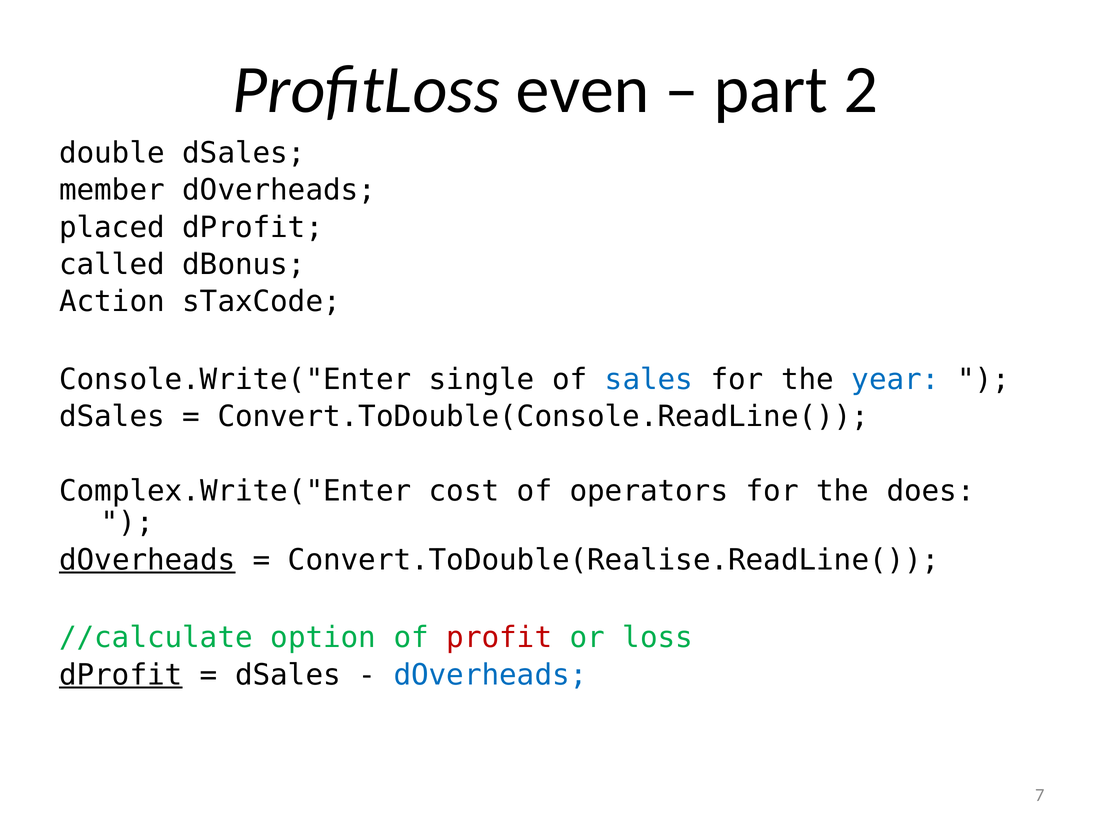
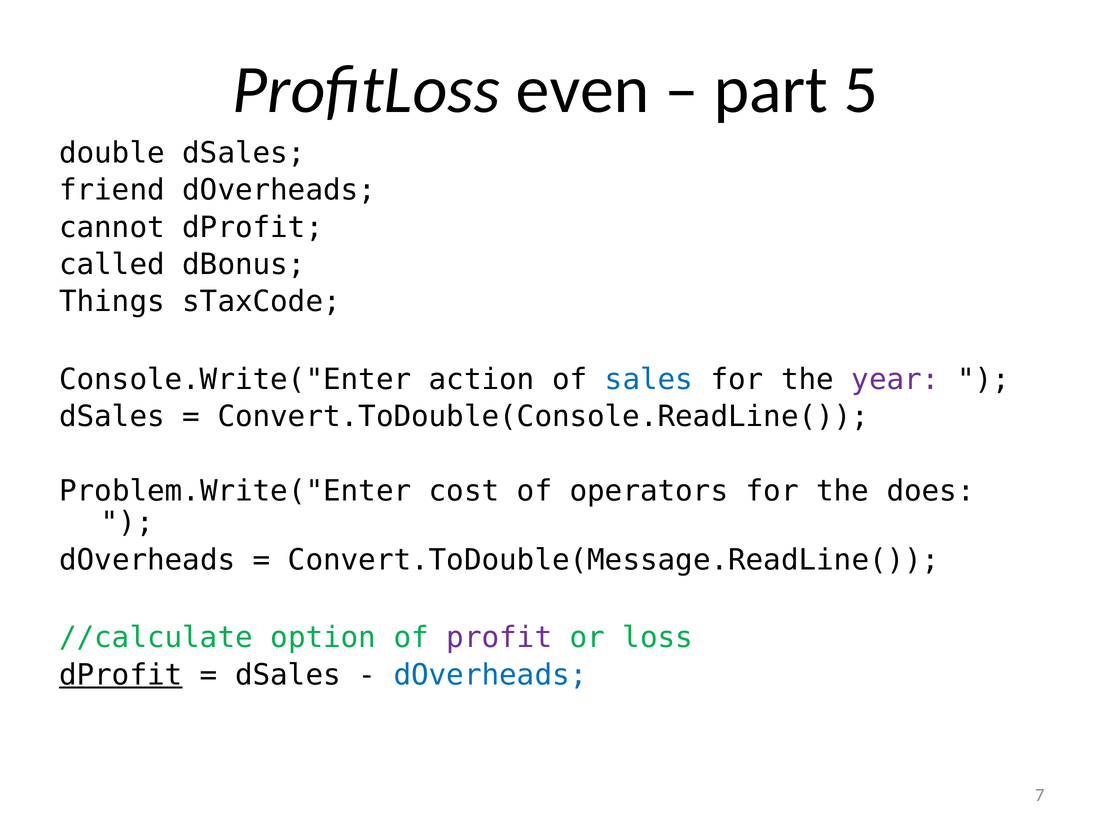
2: 2 -> 5 (861, 90)
member: member -> friend (112, 190)
placed: placed -> cannot (112, 227)
Action: Action -> Things (112, 302)
single: single -> action (482, 380)
year colour: blue -> purple (896, 380)
Complex.Write("Enter: Complex.Write("Enter -> Problem.Write("Enter (235, 491)
dOverheads underline: present -> none (147, 560)
Convert.ToDouble(Realise.ReadLine(: Convert.ToDouble(Realise.ReadLine( -> Convert.ToDouble(Message.ReadLine( (614, 560)
profit colour: red -> purple (499, 638)
